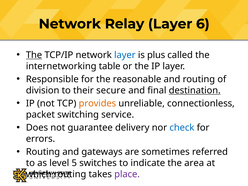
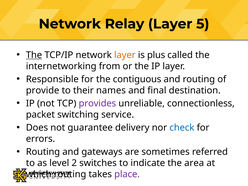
6: 6 -> 5 (203, 24)
layer colour: blue -> orange (125, 55)
table: table -> from (110, 66)
reasonable: reasonable -> contiguous (137, 79)
division: division -> provide (43, 90)
secure: secure -> names (111, 90)
destination underline: present -> none (195, 90)
provides colour: orange -> purple (97, 103)
5: 5 -> 2 (74, 163)
